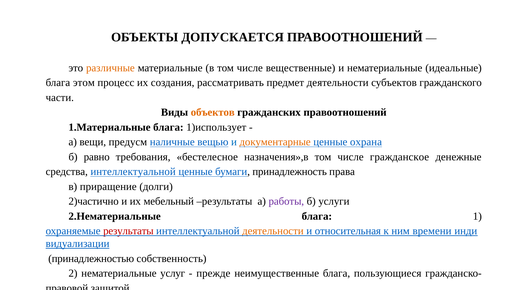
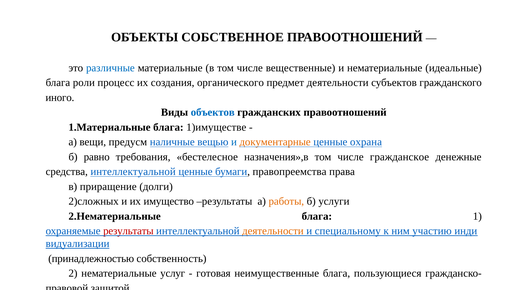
ДОПУСКАЕТСЯ: ДОПУСКАЕТСЯ -> СОБСТВЕННОЕ (233, 37)
различные colour: orange -> blue (110, 68)
этом: этом -> роли (84, 83)
рассматривать: рассматривать -> органического (231, 83)
части: части -> иного (60, 97)
объектов colour: orange -> blue (213, 112)
1)использует: 1)использует -> 1)имуществе (216, 127)
принадлежность: принадлежность -> правопреемства (290, 172)
2)частично: 2)частично -> 2)сложных (94, 201)
мебельный: мебельный -> имущество (169, 201)
работы colour: purple -> orange (286, 201)
относительная: относительная -> специальному (348, 231)
времени: времени -> участию (432, 231)
прежде: прежде -> готовая (213, 273)
